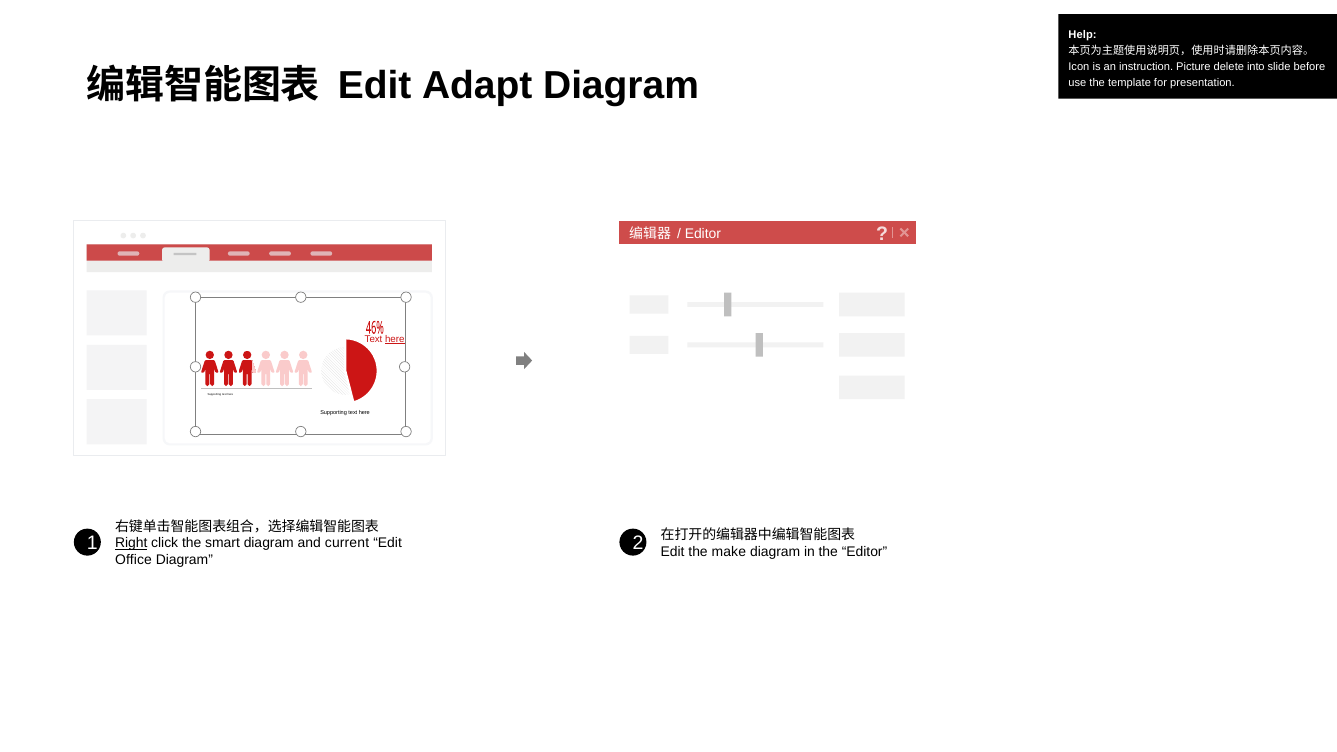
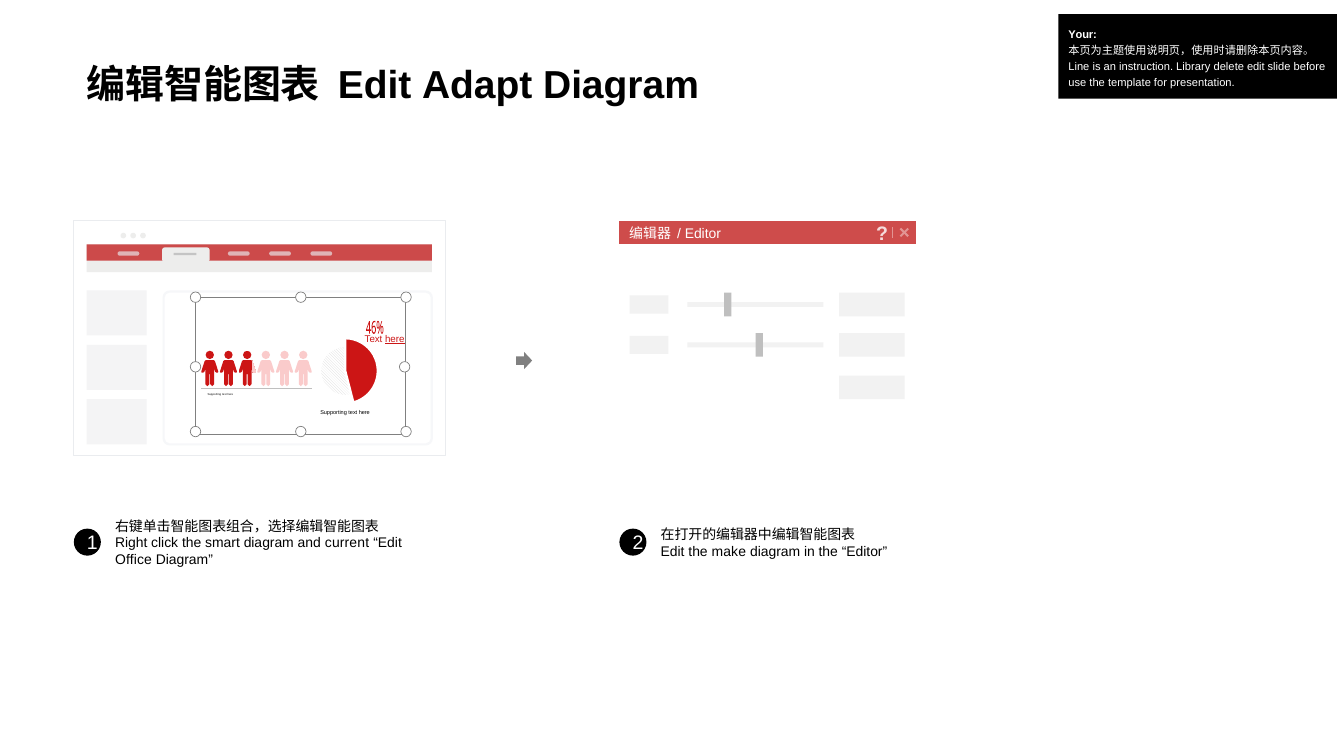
Help: Help -> Your (1083, 35)
Icon: Icon -> Line (1079, 66)
Picture: Picture -> Library (1193, 66)
delete into: into -> edit (1256, 66)
Right underline: present -> none (131, 543)
